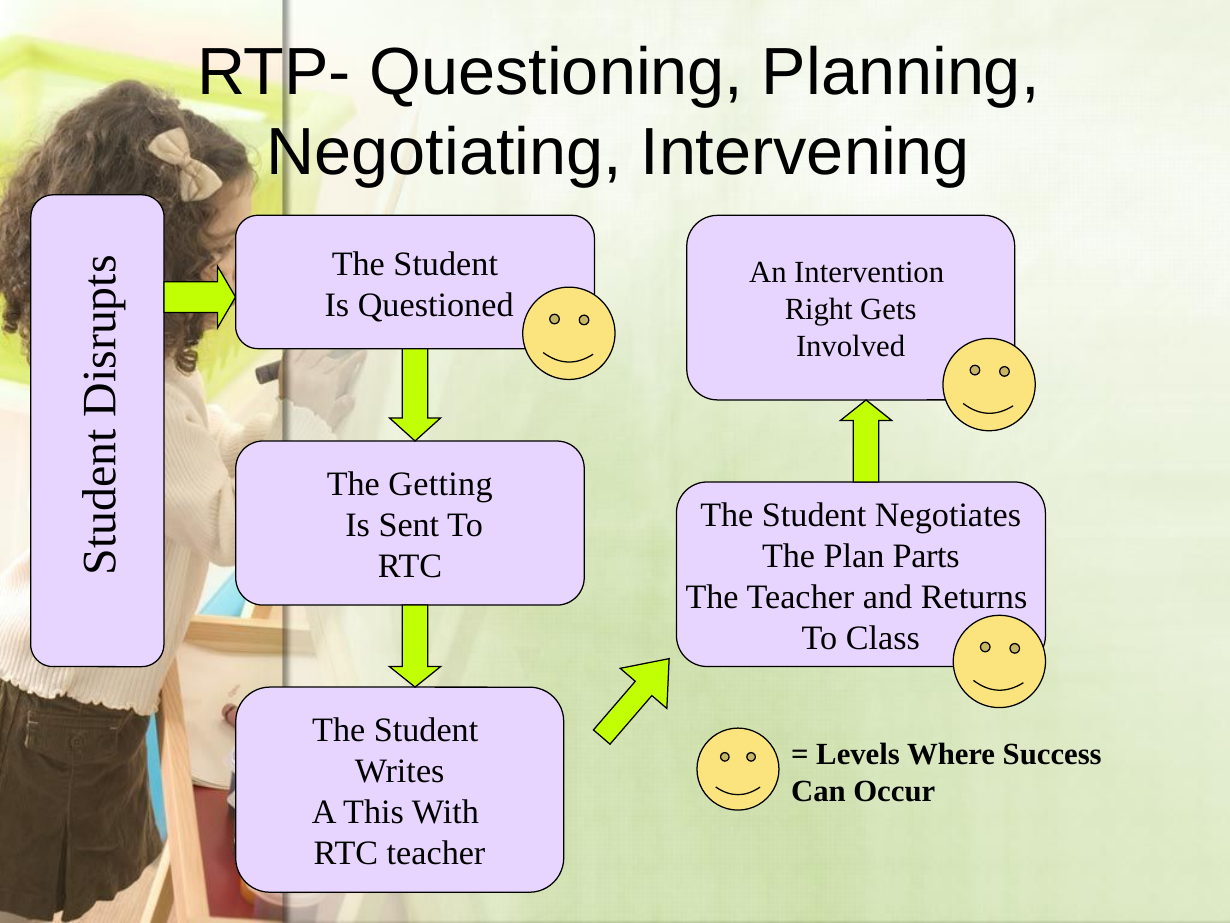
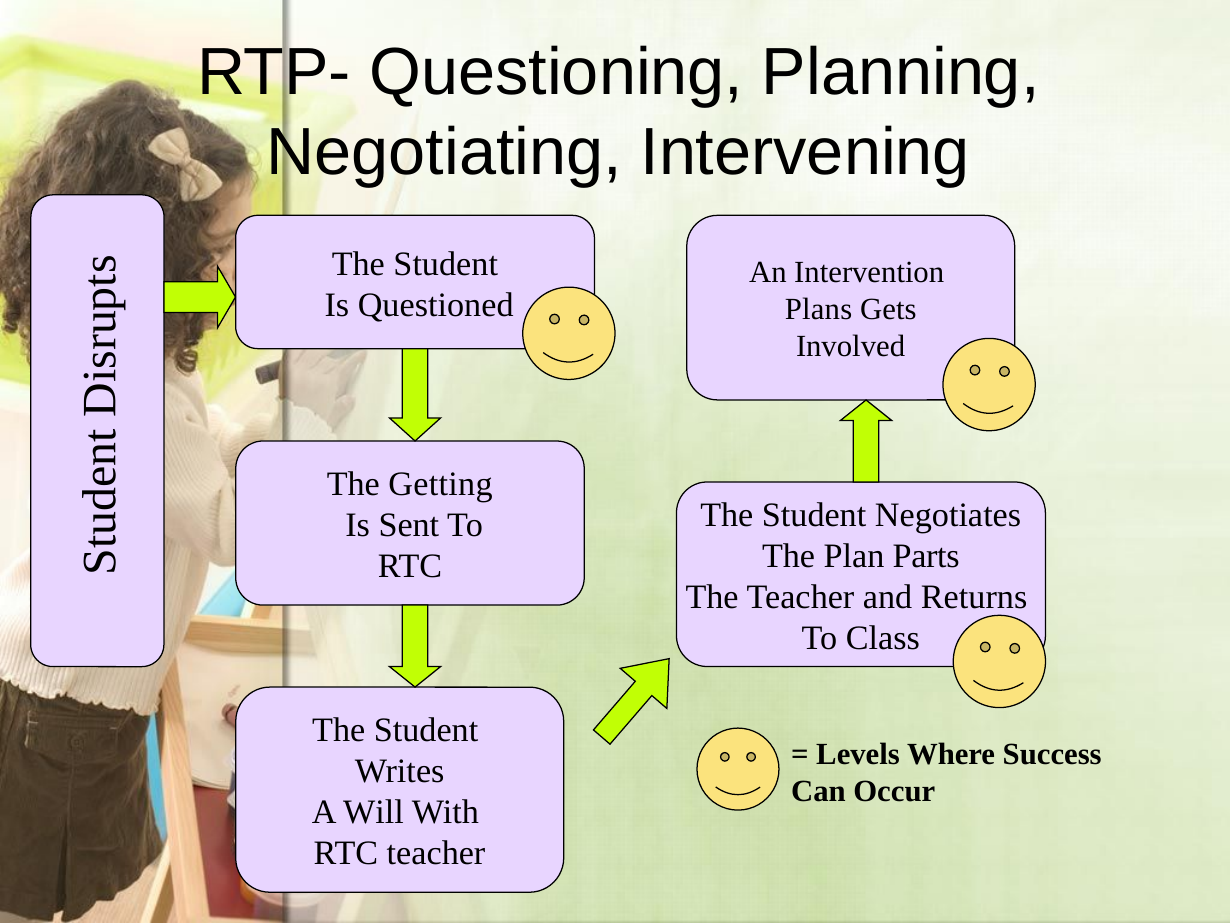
Right: Right -> Plans (819, 310)
This: This -> Will (373, 812)
